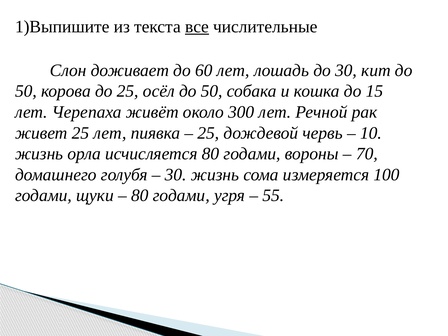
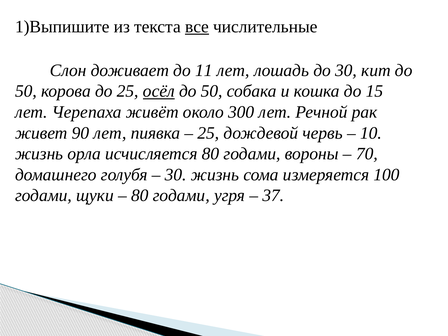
60: 60 -> 11 (204, 70)
осёл underline: none -> present (159, 91)
живет 25: 25 -> 90 (81, 133)
55: 55 -> 37 (273, 196)
